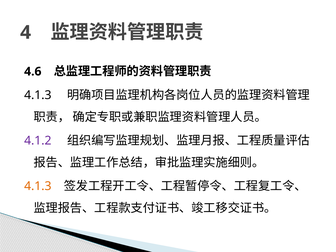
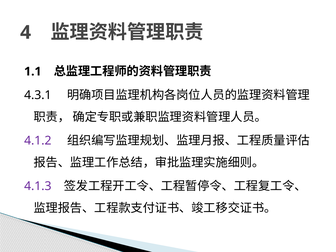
4.6: 4.6 -> 1.1 (33, 71)
4.1.3: 4.1.3 -> 4.3.1 (38, 95)
4.1.3 colour: orange -> purple (38, 186)
